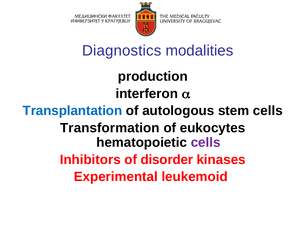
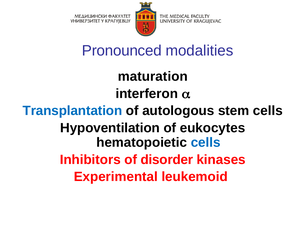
Diagnostics: Diagnostics -> Pronounced (122, 51)
production: production -> maturation (153, 76)
Transformation: Transformation -> Hypoventilation (110, 128)
cells colour: purple -> blue (206, 142)
